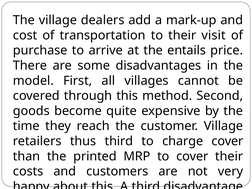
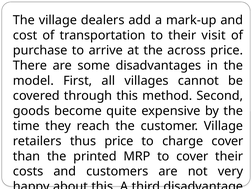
entails: entails -> across (187, 50)
thus third: third -> price (119, 141)
